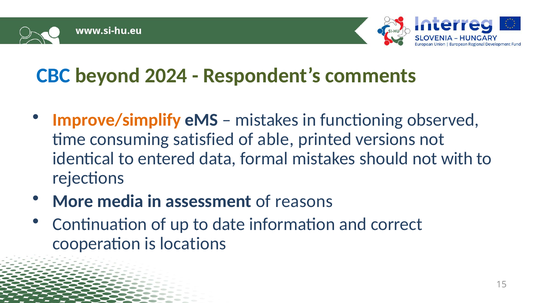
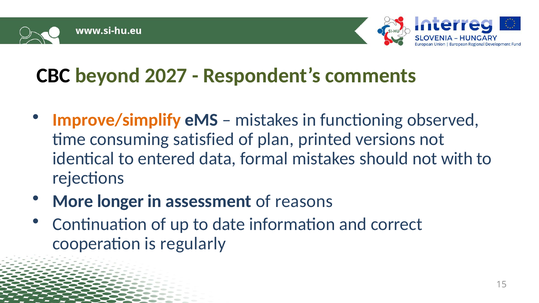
CBC colour: blue -> black (53, 76)
2024: 2024 -> 2027 (166, 76)
able: able -> plan (276, 139)
media: media -> longer (120, 201)
locations: locations -> regularly (193, 244)
